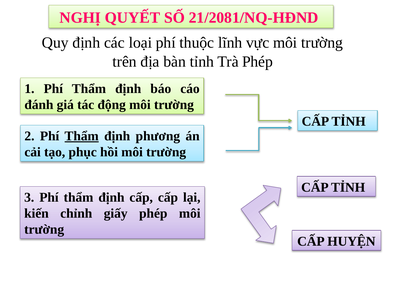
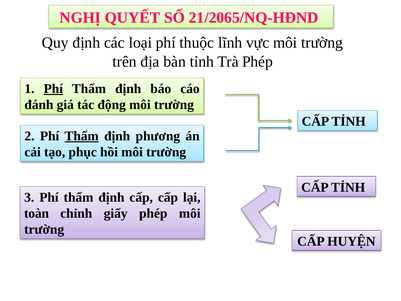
21/2081/NQ-HĐND: 21/2081/NQ-HĐND -> 21/2065/NQ-HĐND (254, 18)
Phí underline: none -> present (53, 89)
kiến: kiến -> toàn (37, 213)
